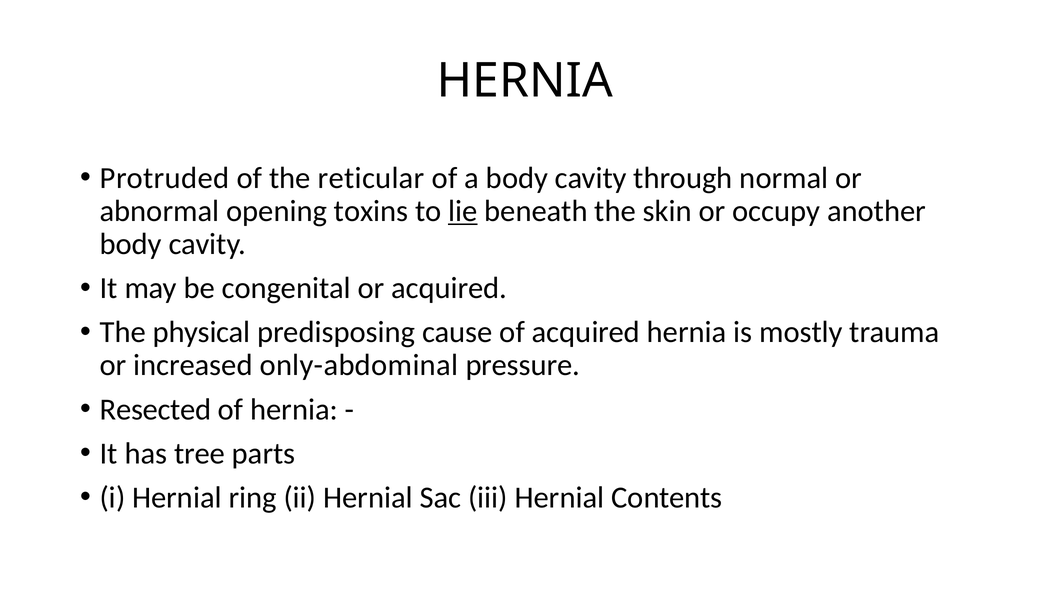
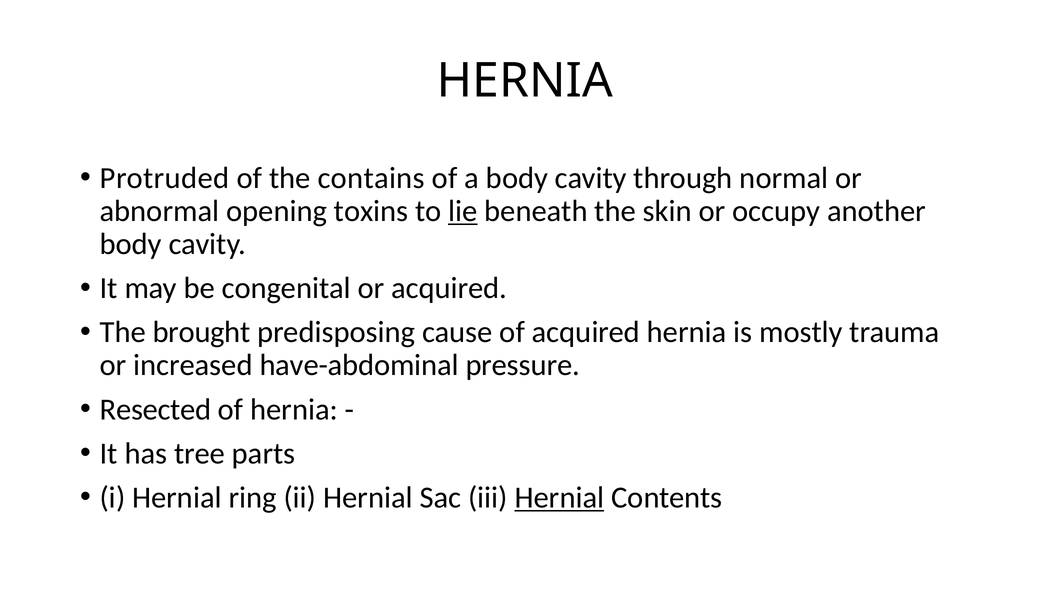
reticular: reticular -> contains (371, 178)
physical: physical -> brought (202, 332)
only-abdominal: only-abdominal -> have-abdominal (359, 365)
Hernial underline: none -> present (559, 497)
